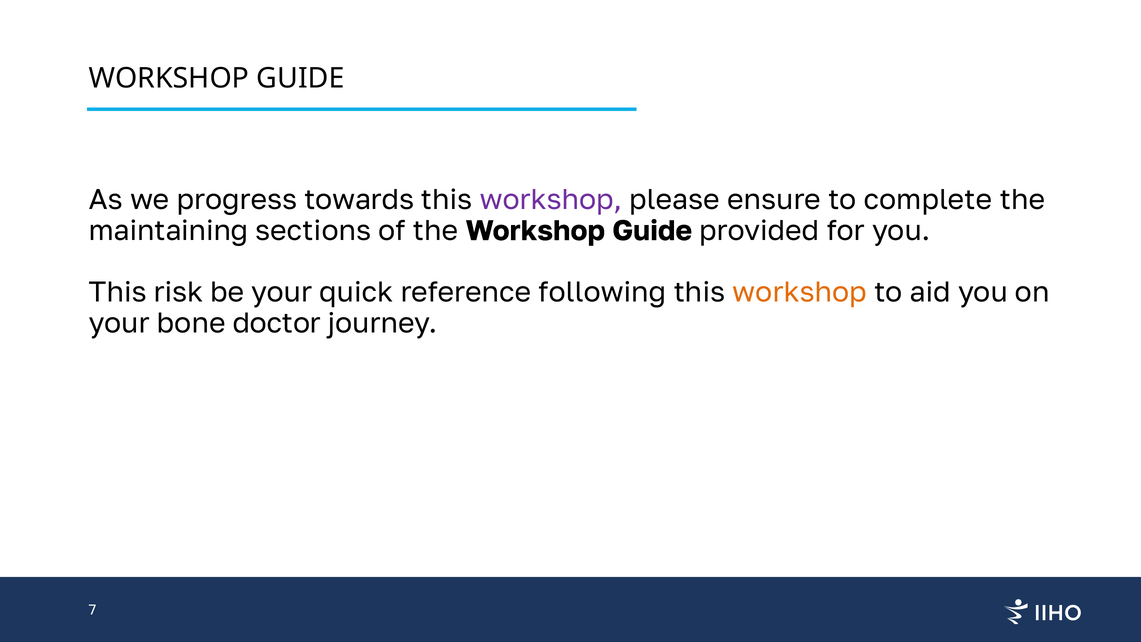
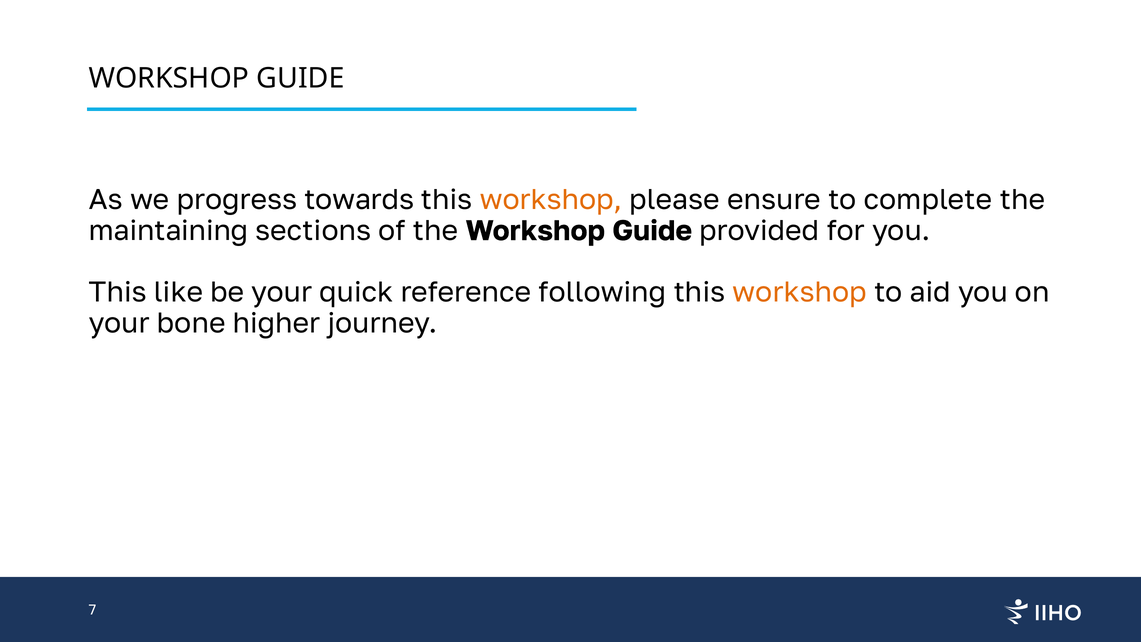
workshop colour: purple -> orange (551, 200)
risk: risk -> like (179, 292)
doctor: doctor -> higher (277, 323)
